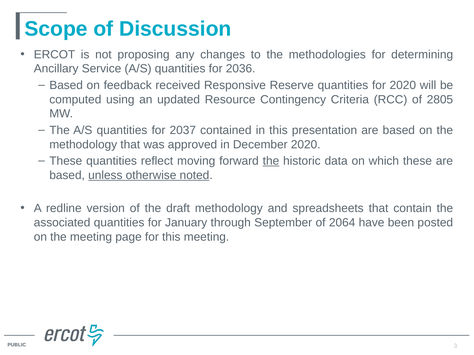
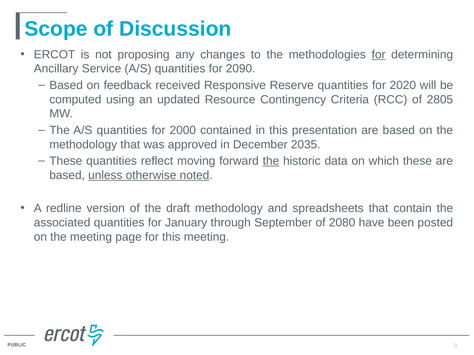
for underline: none -> present (379, 55)
2036: 2036 -> 2090 (241, 69)
2037: 2037 -> 2000 (183, 130)
December 2020: 2020 -> 2035 (306, 145)
2064: 2064 -> 2080 (342, 223)
